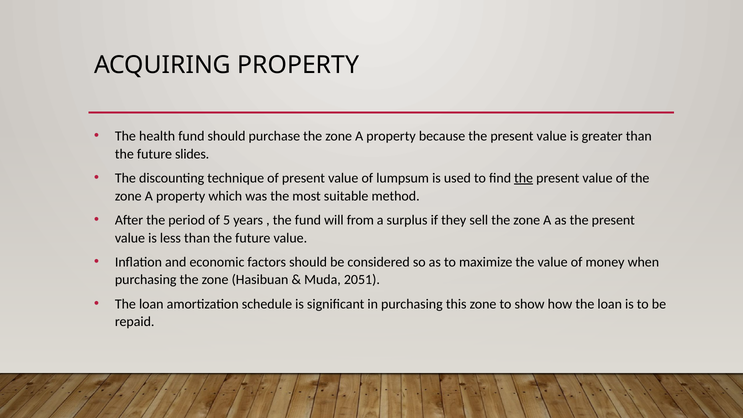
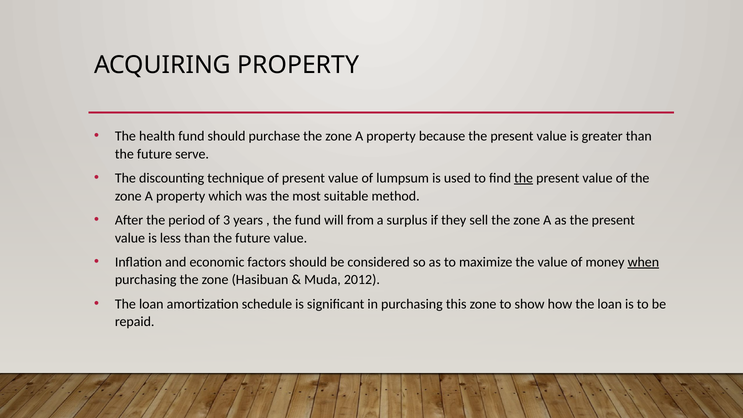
slides: slides -> serve (192, 154)
5: 5 -> 3 (227, 220)
when underline: none -> present (643, 262)
2051: 2051 -> 2012 (362, 280)
